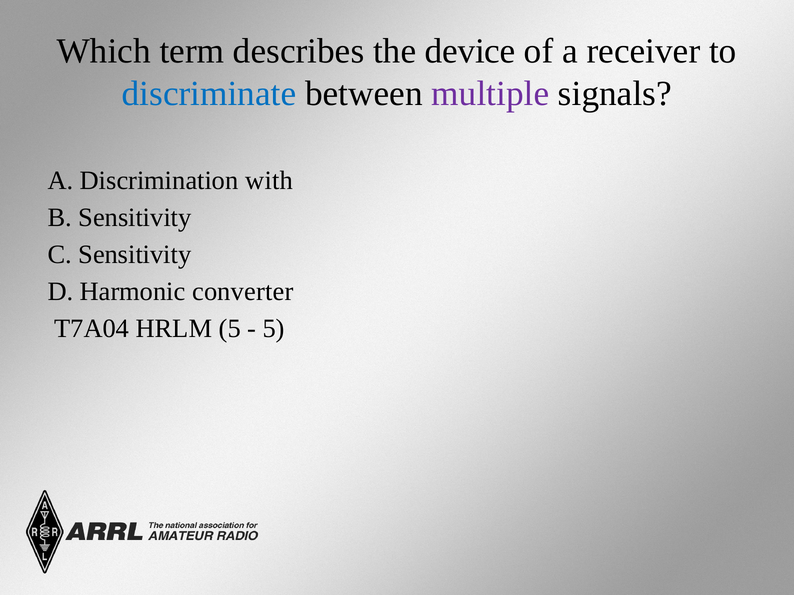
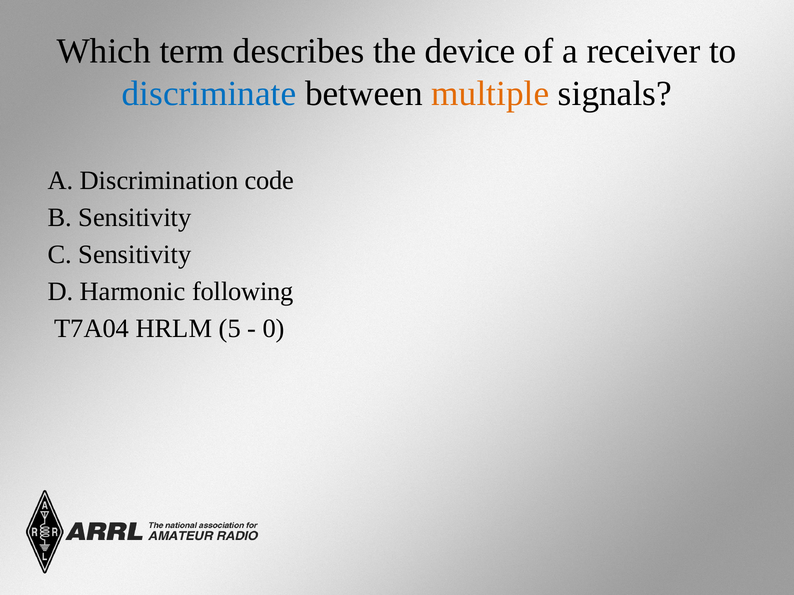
multiple colour: purple -> orange (490, 94)
with: with -> code (269, 180)
converter: converter -> following (243, 292)
5: 5 -> 0 (274, 329)
